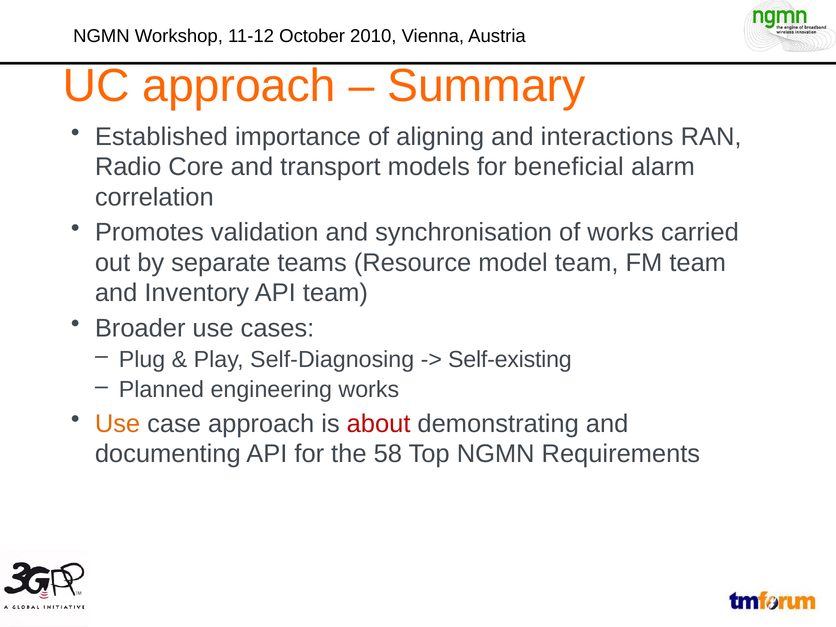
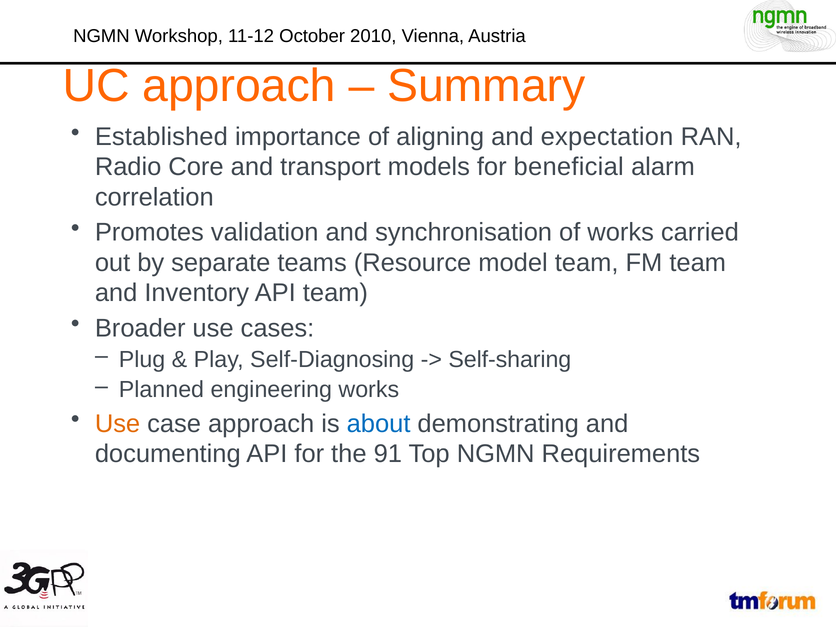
interactions: interactions -> expectation (607, 137)
Self-existing: Self-existing -> Self-sharing (510, 359)
about colour: red -> blue (379, 424)
58: 58 -> 91 (388, 454)
